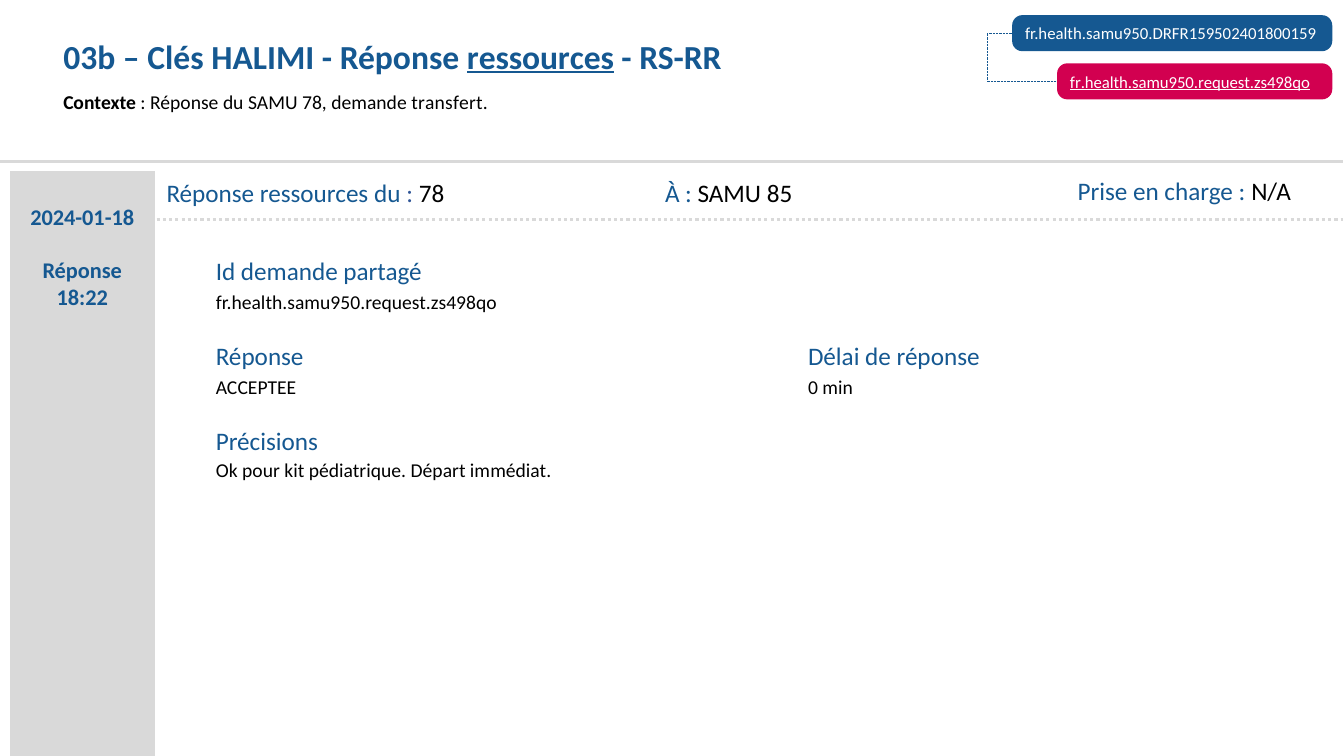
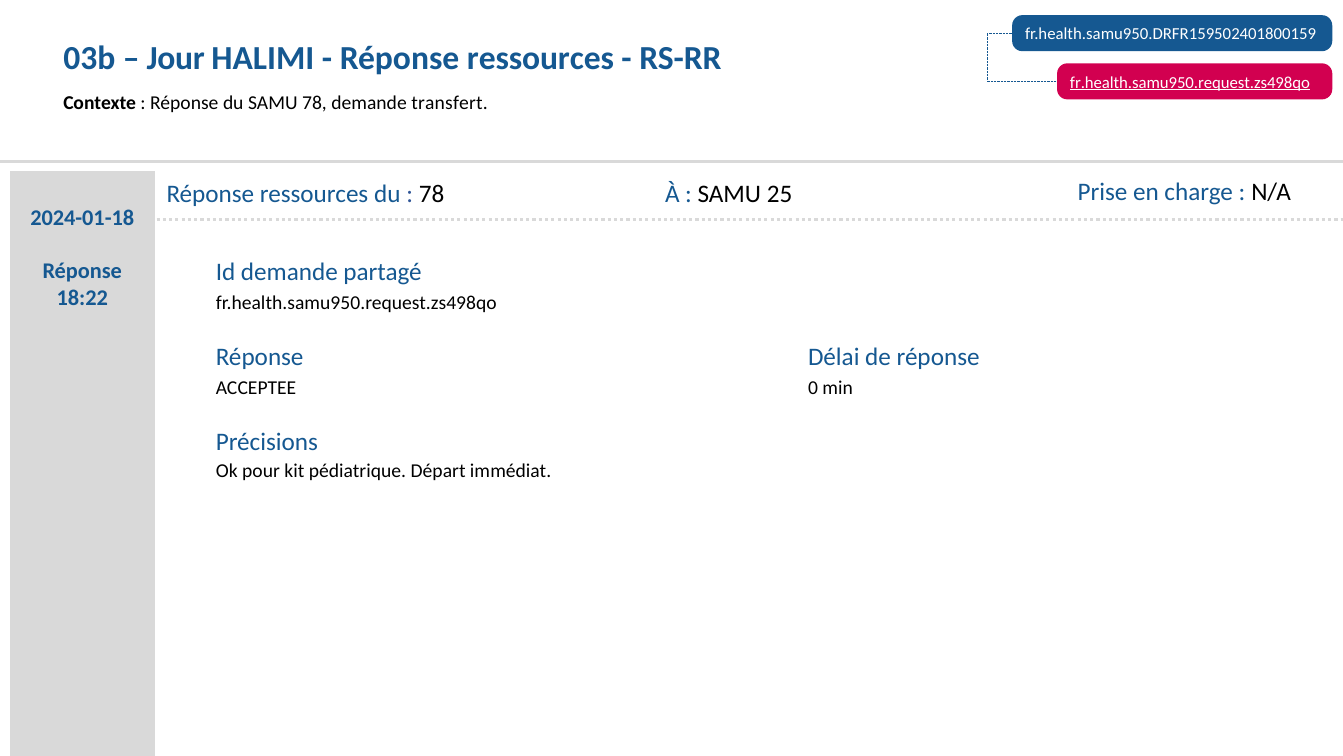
Clés: Clés -> Jour (176, 58)
ressources underline: present -> none (540, 58)
85: 85 -> 25 (780, 194)
